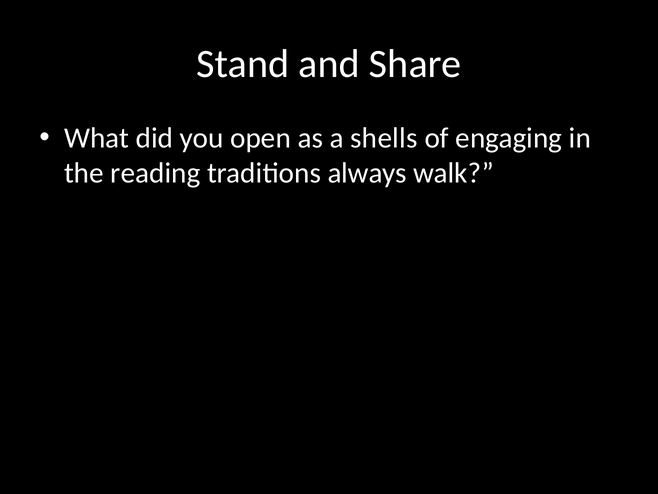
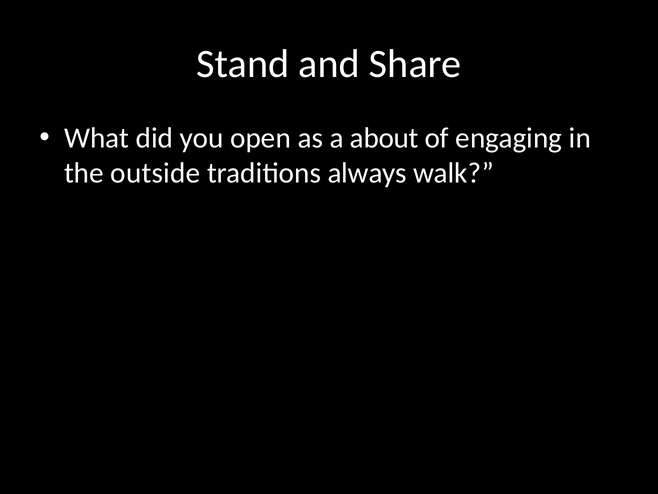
shells: shells -> about (384, 138)
reading: reading -> outside (155, 173)
